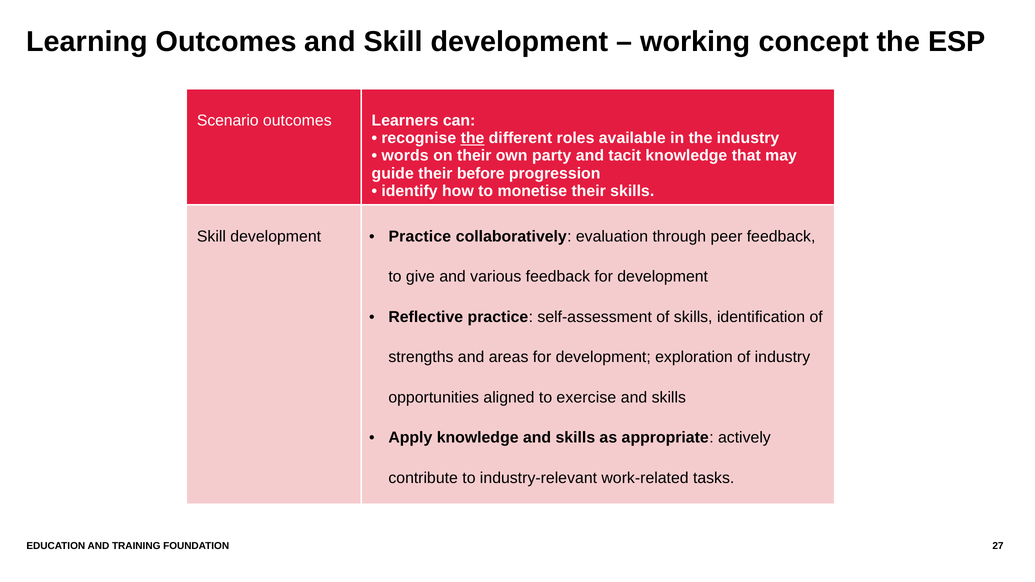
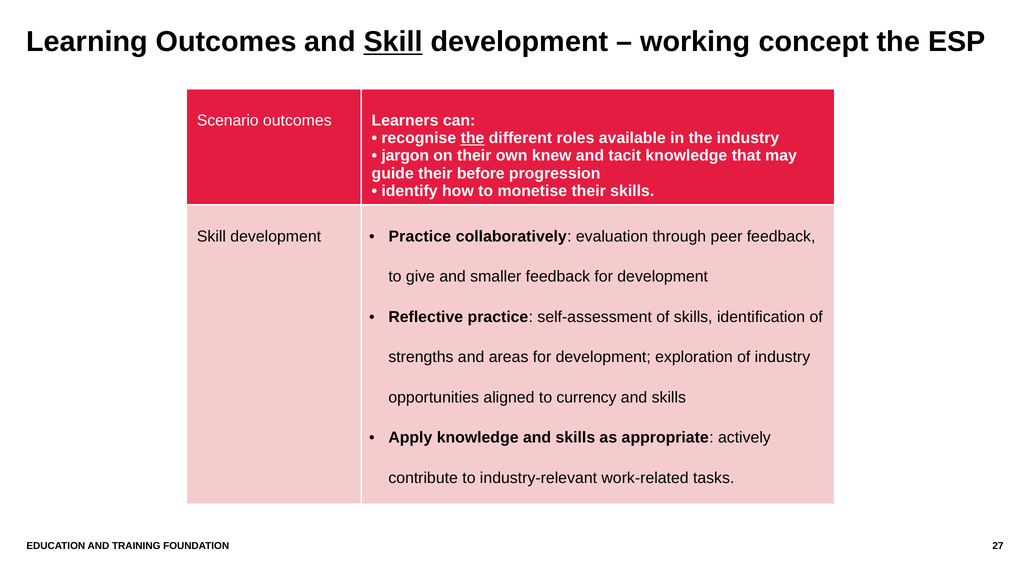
Skill underline: none -> present (393, 42)
words: words -> jargon (405, 156)
party: party -> knew (552, 156)
various: various -> smaller (496, 277)
exercise: exercise -> currency (586, 398)
